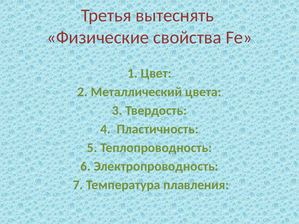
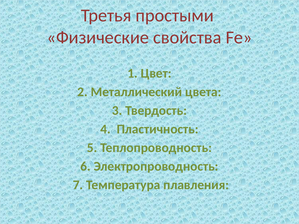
вытеснять: вытеснять -> простыми (175, 16)
